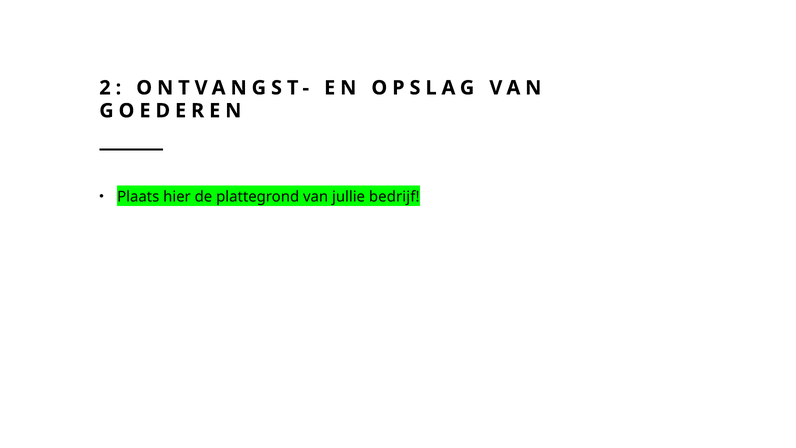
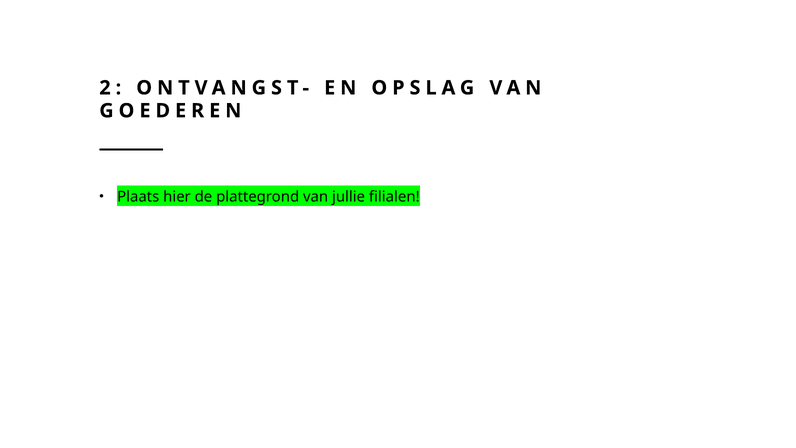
bedrijf: bedrijf -> filialen (394, 197)
